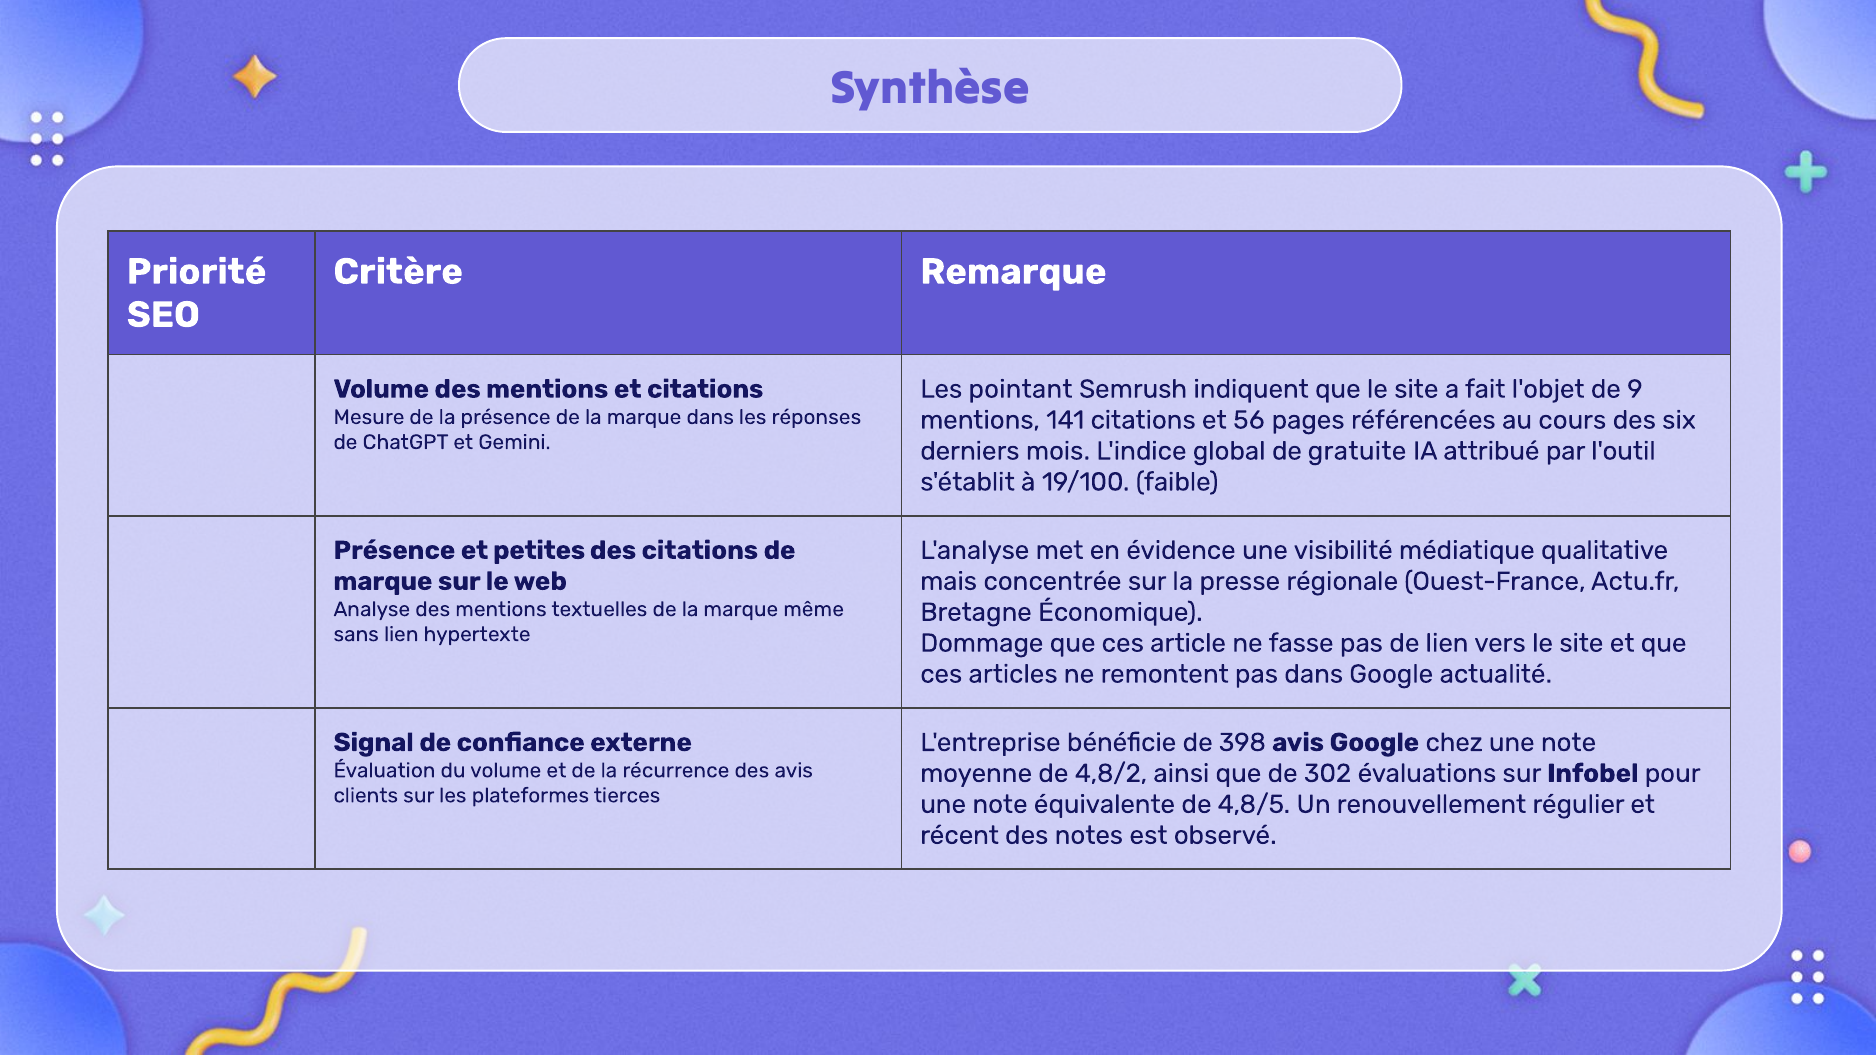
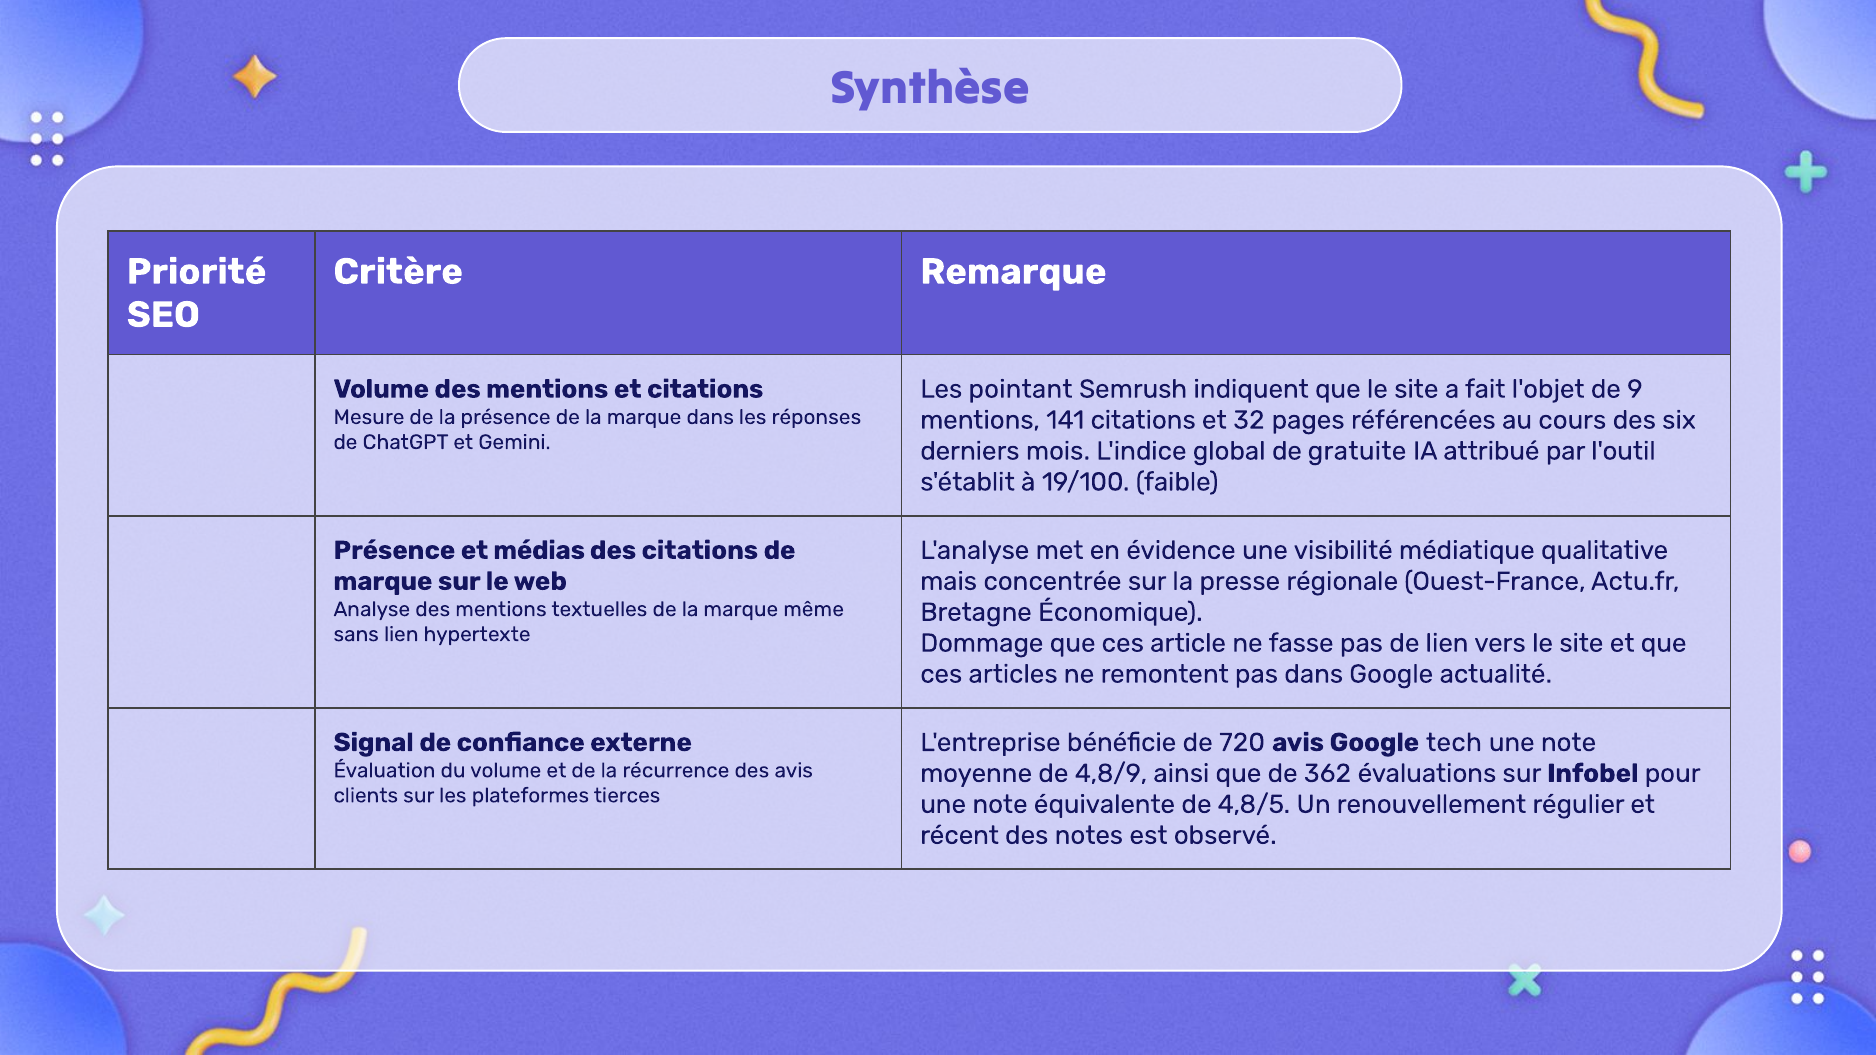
56: 56 -> 32 (1249, 420)
petites: petites -> médias (539, 550)
398: 398 -> 720 (1242, 743)
chez: chez -> tech (1454, 743)
4,8/2: 4,8/2 -> 4,8/9 (1111, 774)
302: 302 -> 362 (1327, 774)
